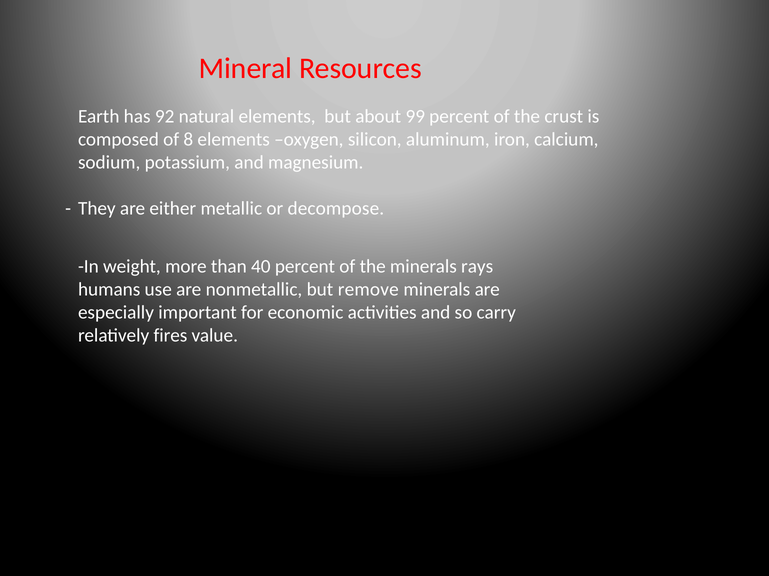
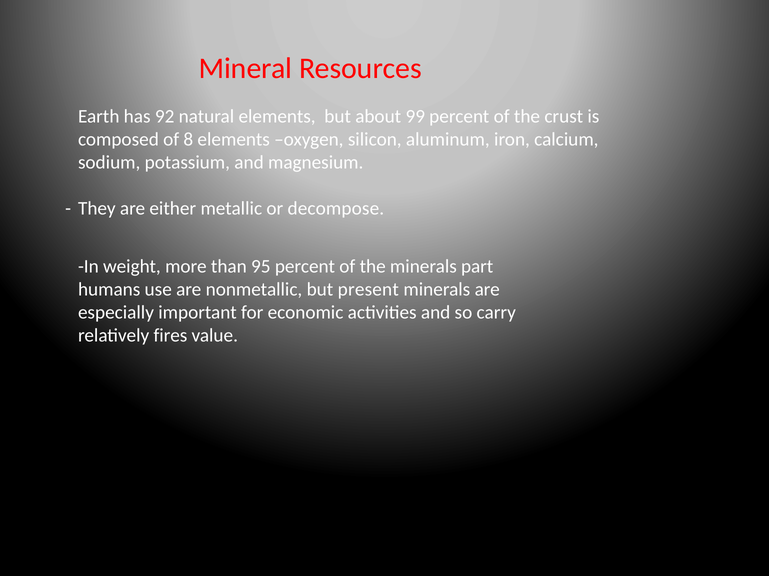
40: 40 -> 95 (261, 267)
rays: rays -> part (477, 267)
remove: remove -> present (368, 290)
